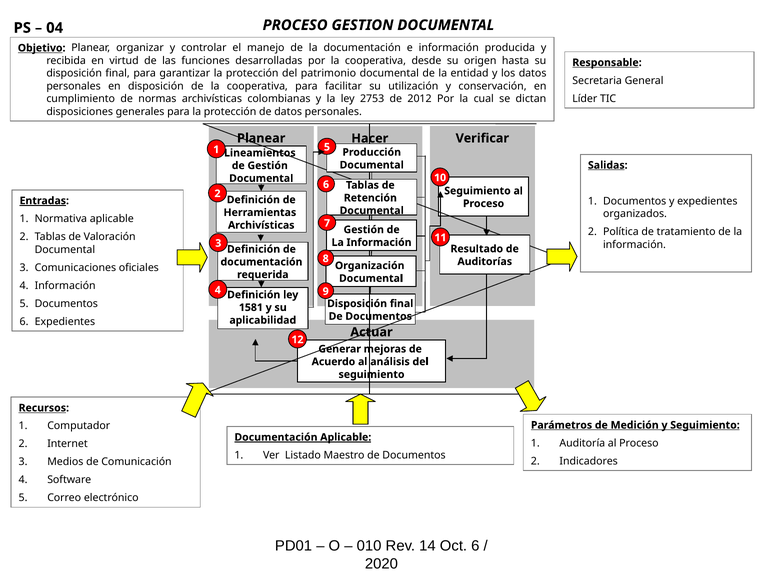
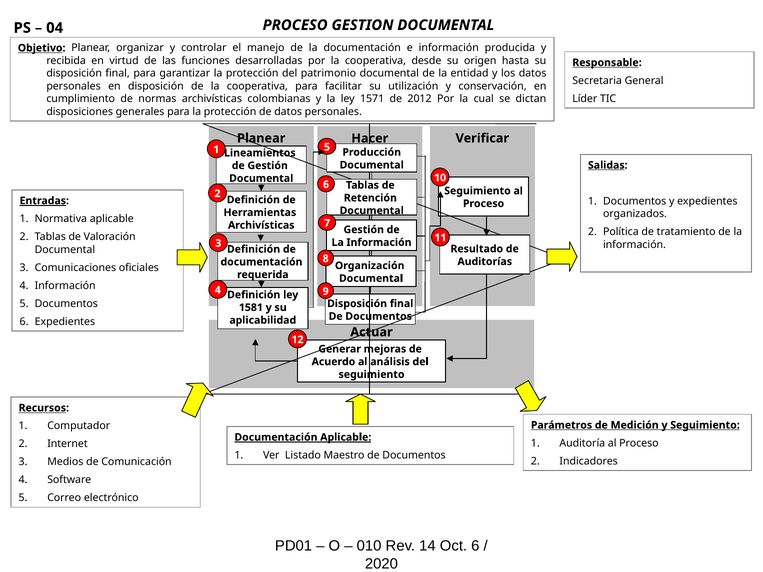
2753: 2753 -> 1571 (372, 99)
